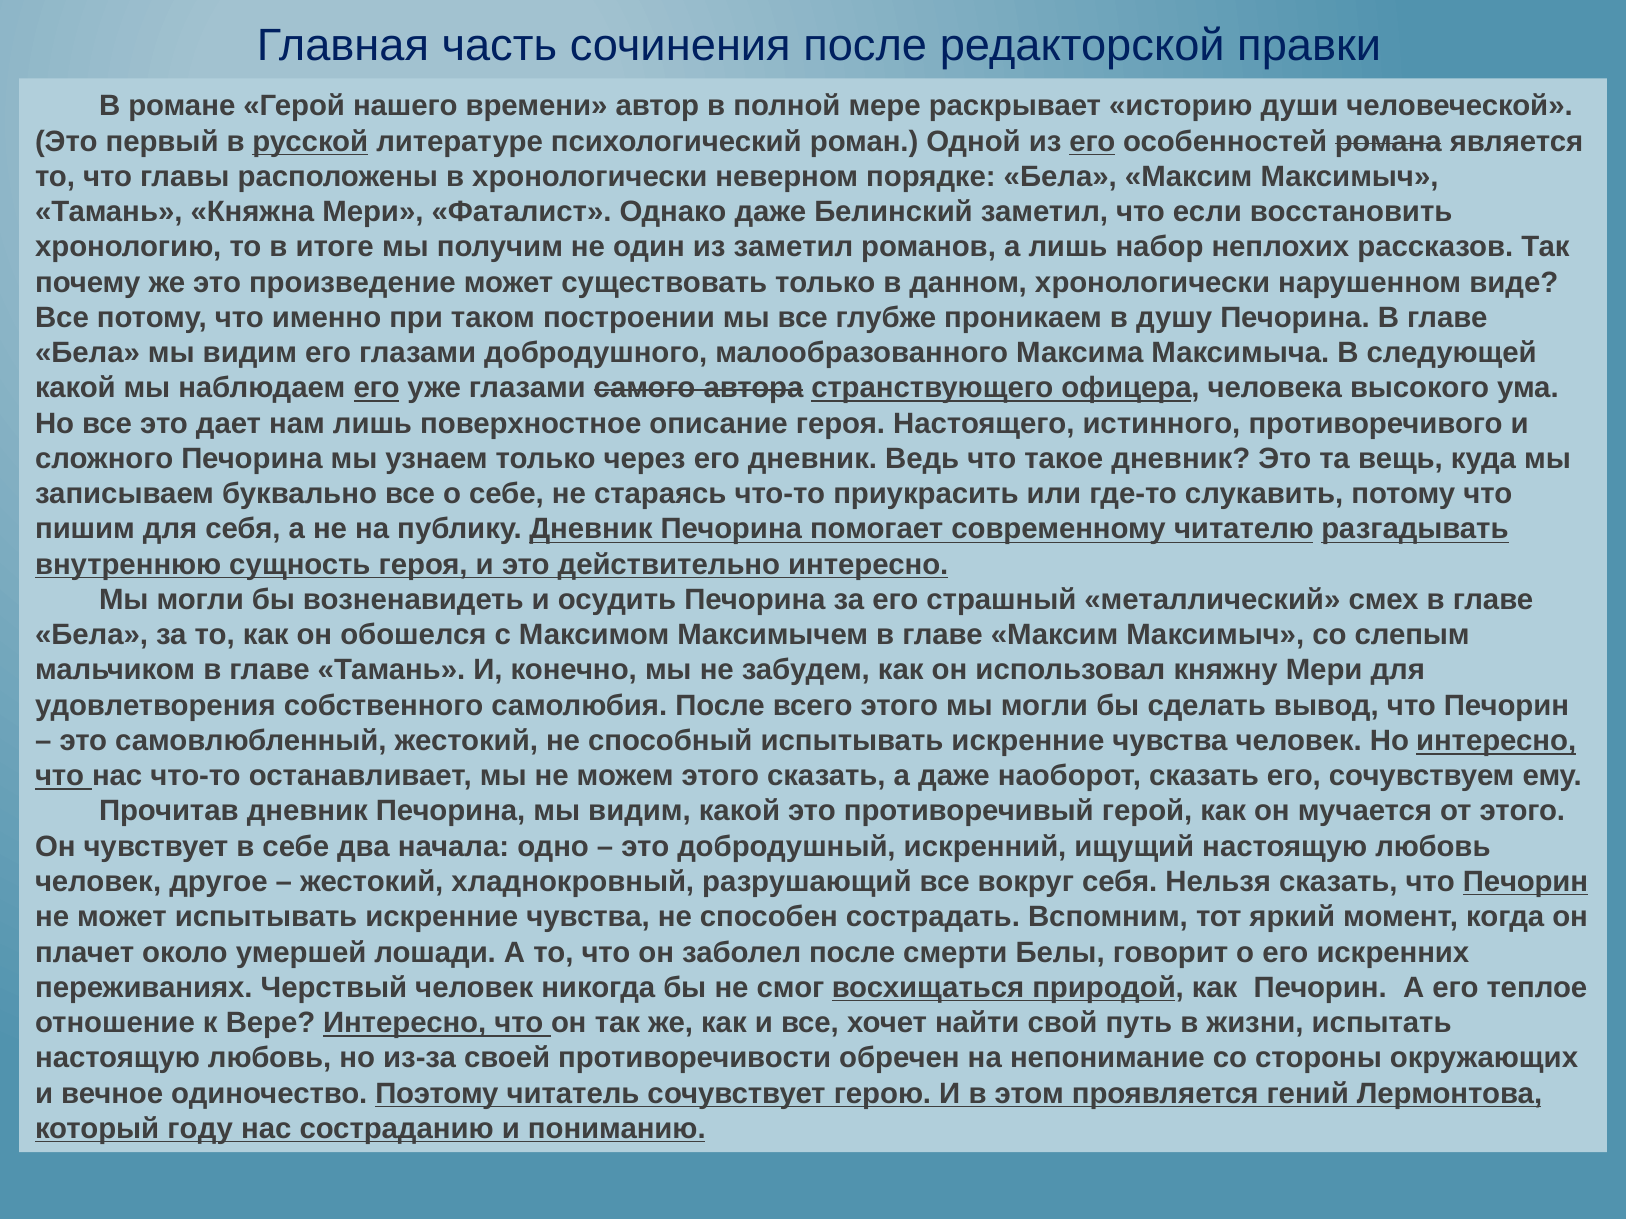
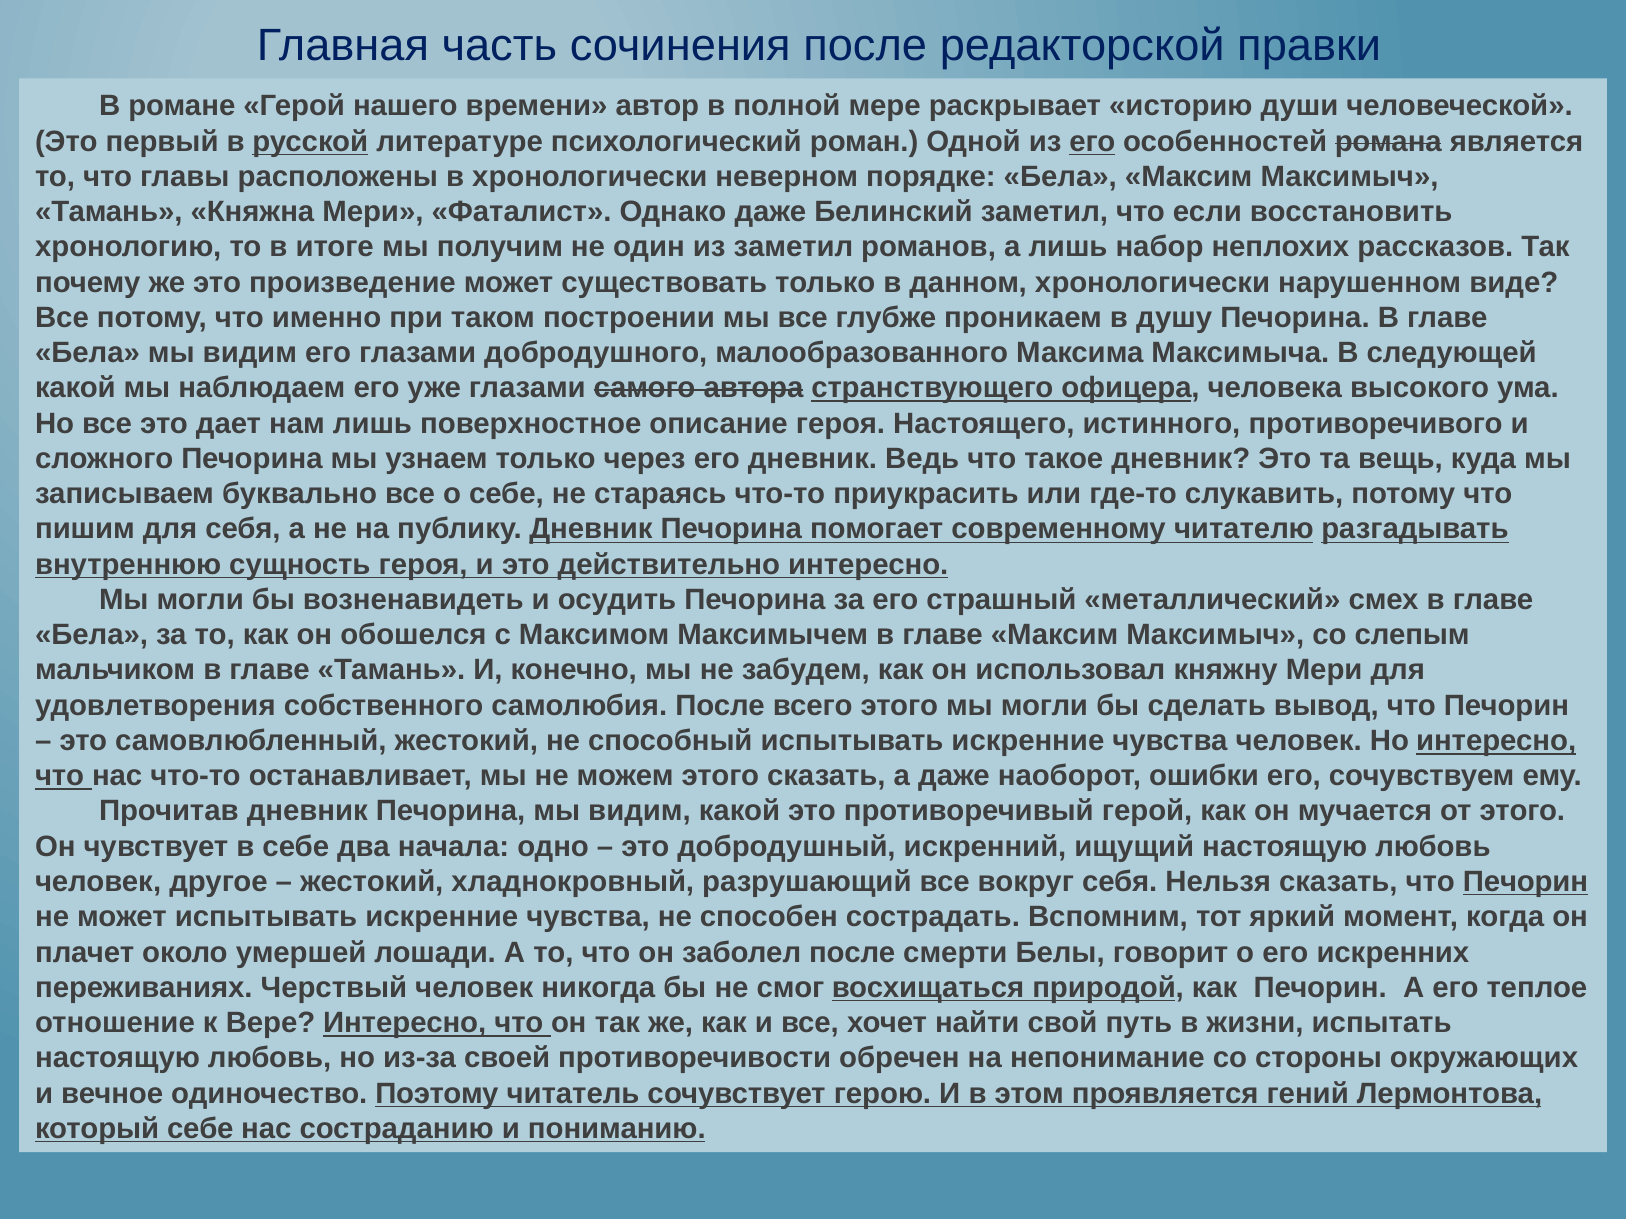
его underline: present -> none (377, 388)
наоборот сказать: сказать -> ошибки (1204, 776)
который году: году -> себе (200, 1129)
